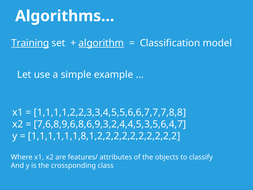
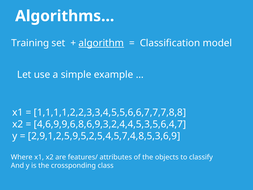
Training underline: present -> none (30, 43)
7,6,8,9,6,8,6,9,3,2,4,4,5,3,5,6,4,7: 7,6,8,9,6,8,6,9,3,2,4,4,5,3,5,6,4,7 -> 4,6,9,9,6,8,6,9,3,2,4,4,5,3,5,6,4,7 (110, 124)
1,1,1,1,1,1,8,1,2,2,2,2,2,2,2,2,2,2: 1,1,1,1,1,1,8,1,2,2,2,2,2,2,2,2,2,2 -> 2,9,1,2,5,9,5,2,5,4,5,7,4,8,5,3,6,9 (104, 136)
